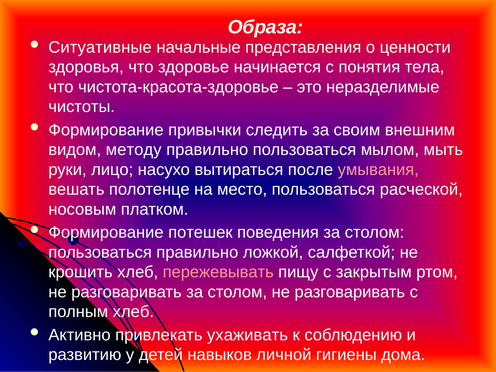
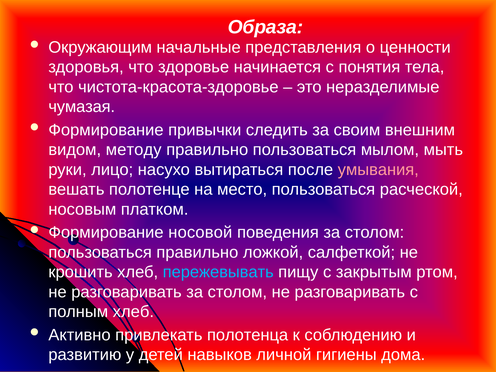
Ситуативные: Ситуативные -> Окружающим (100, 47)
чистоты: чистоты -> чумазая (82, 107)
потешек: потешек -> носовой (200, 232)
пережевывать colour: pink -> light blue (218, 272)
ухаживать: ухаживать -> полотенца (248, 335)
